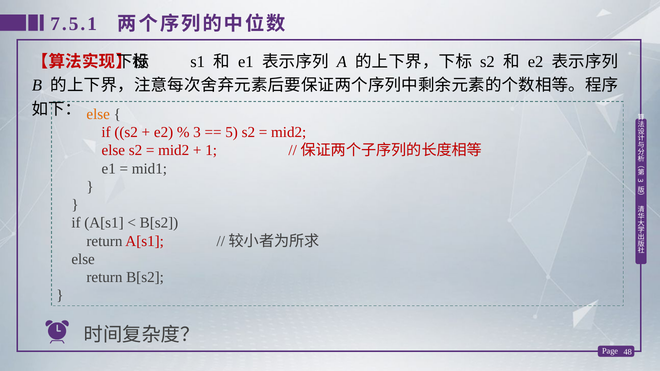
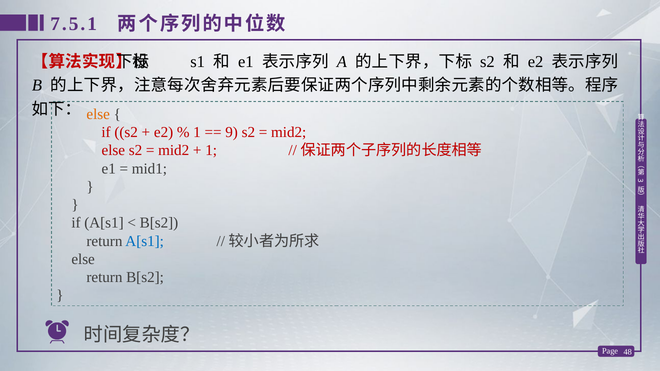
3: 3 -> 1 (197, 132)
5: 5 -> 9 (232, 132)
A[s1 colour: red -> blue (145, 241)
